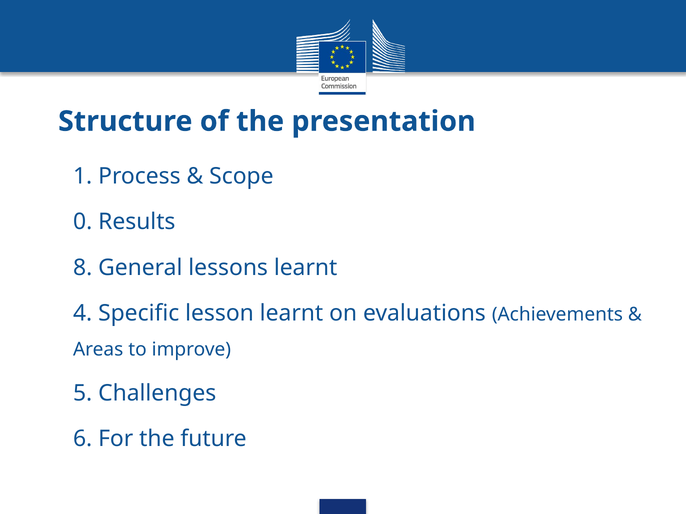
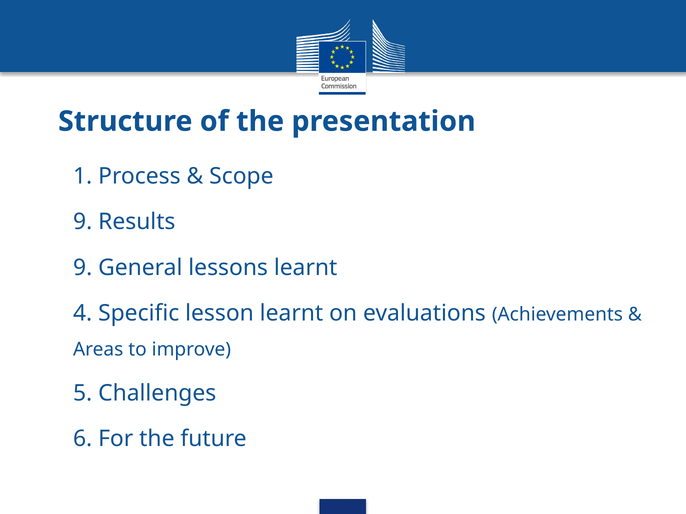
0: 0 -> 9 (83, 222)
8: 8 -> 9 (83, 268)
